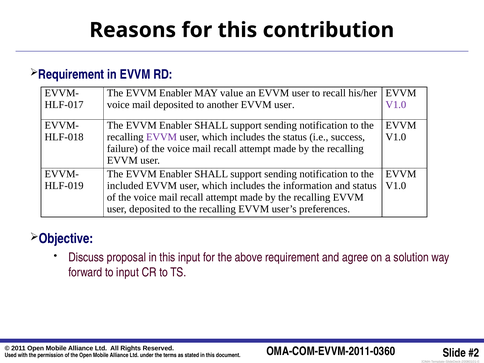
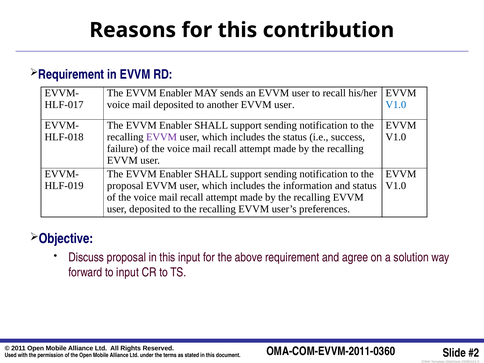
value: value -> sends (232, 93)
V1.0 colour: purple -> blue (396, 105)
included: included -> proposal (125, 186)
